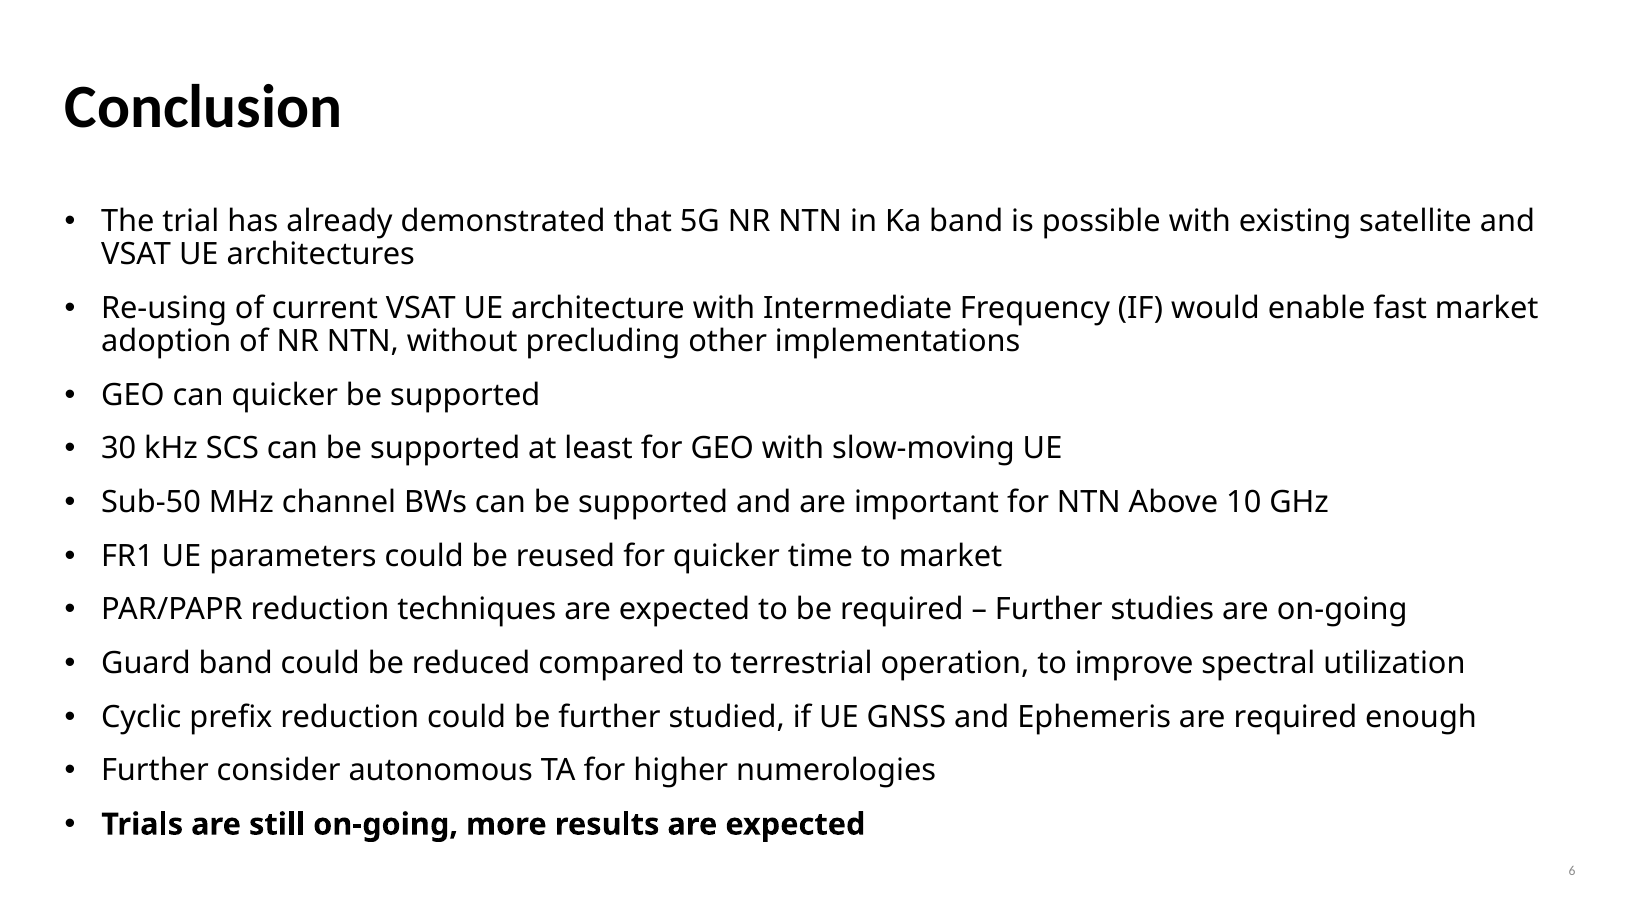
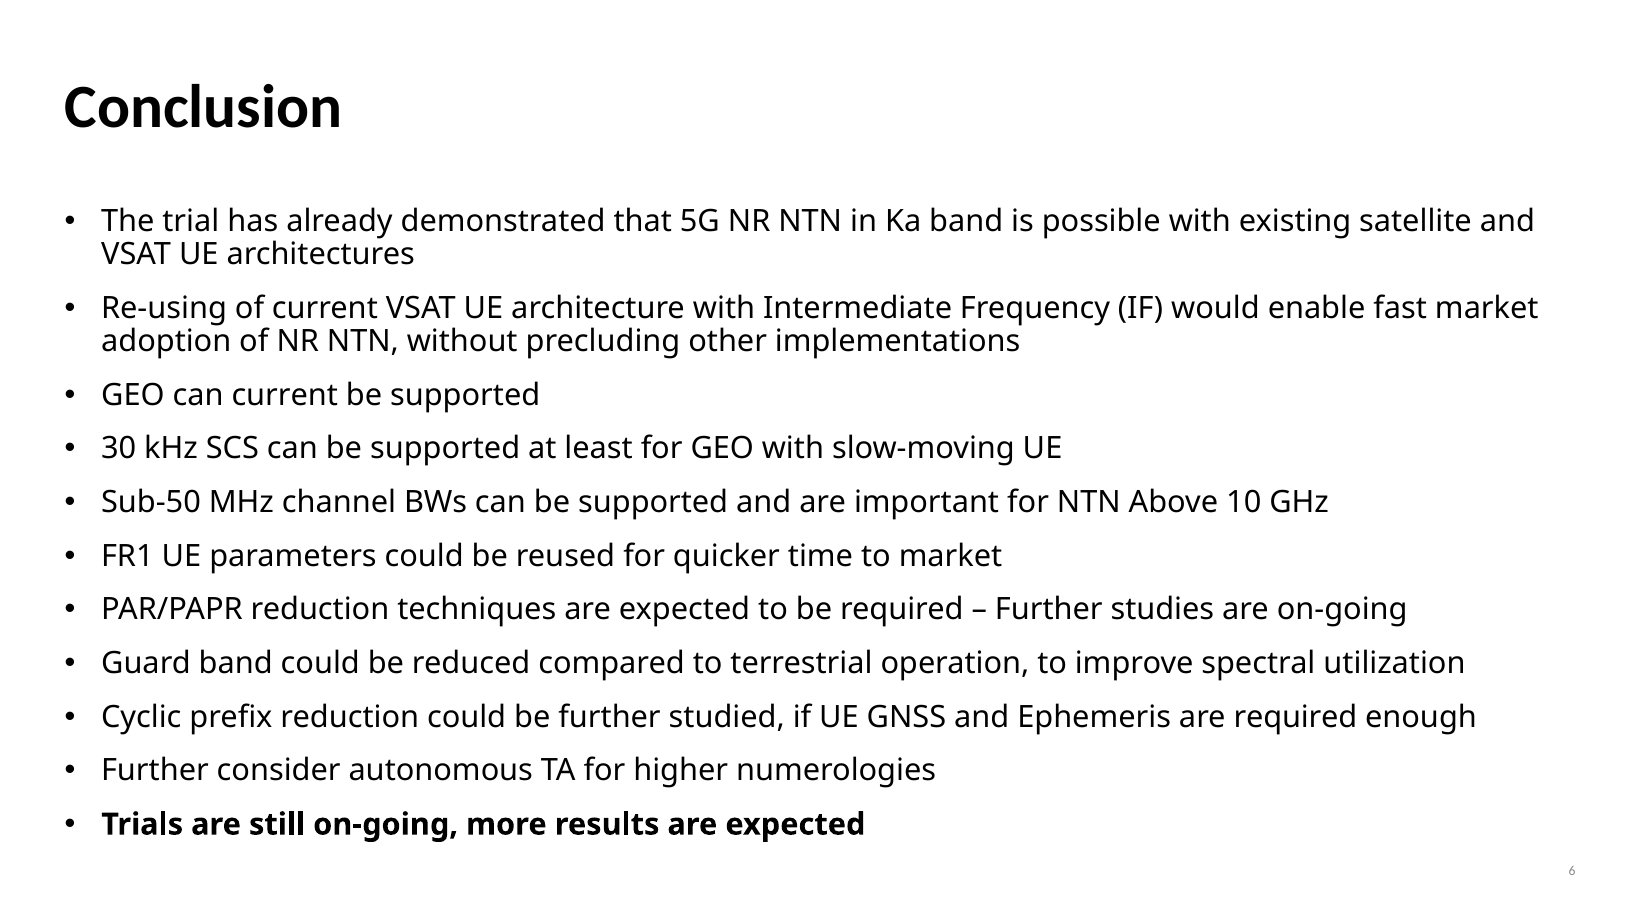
can quicker: quicker -> current (285, 395)
